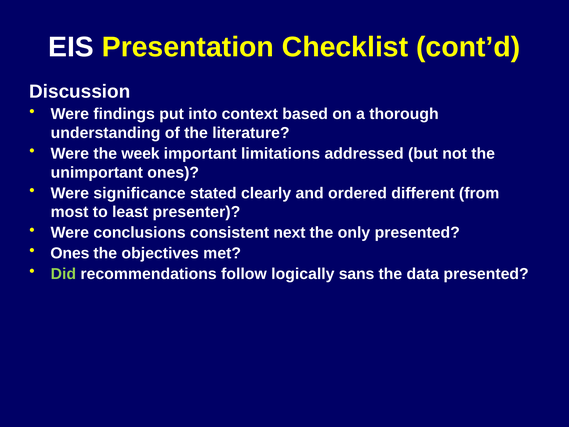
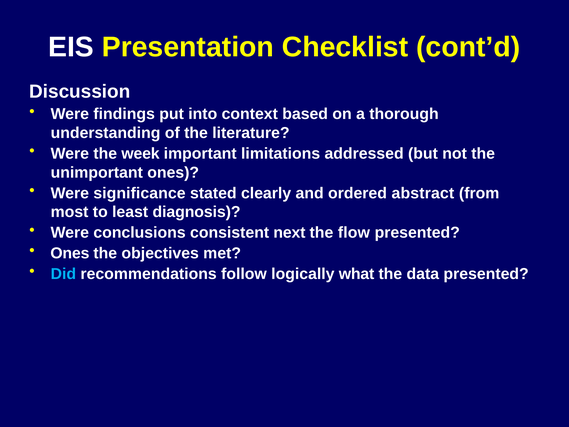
different: different -> abstract (423, 193)
presenter: presenter -> diagnosis (197, 212)
only: only -> flow (354, 233)
Did colour: light green -> light blue (63, 274)
sans: sans -> what (357, 274)
